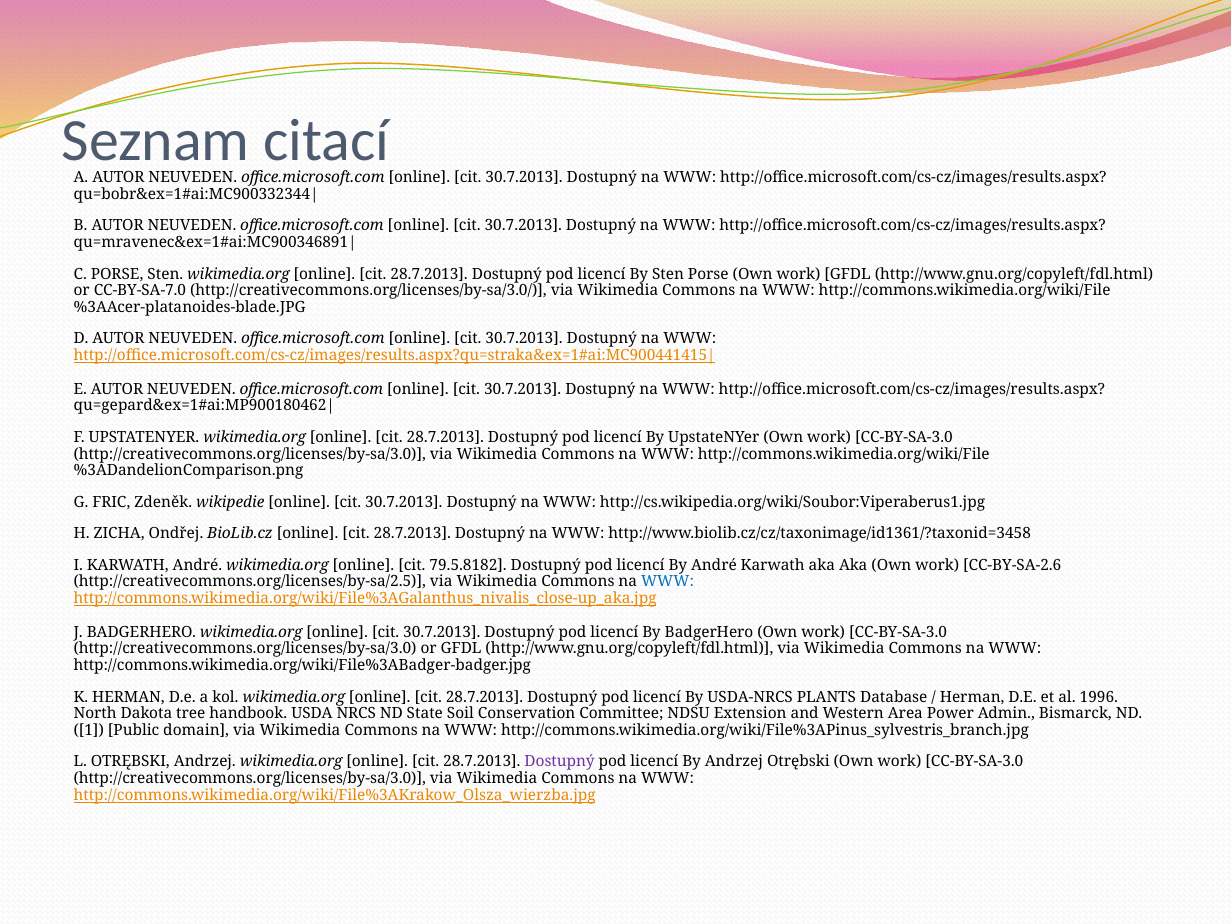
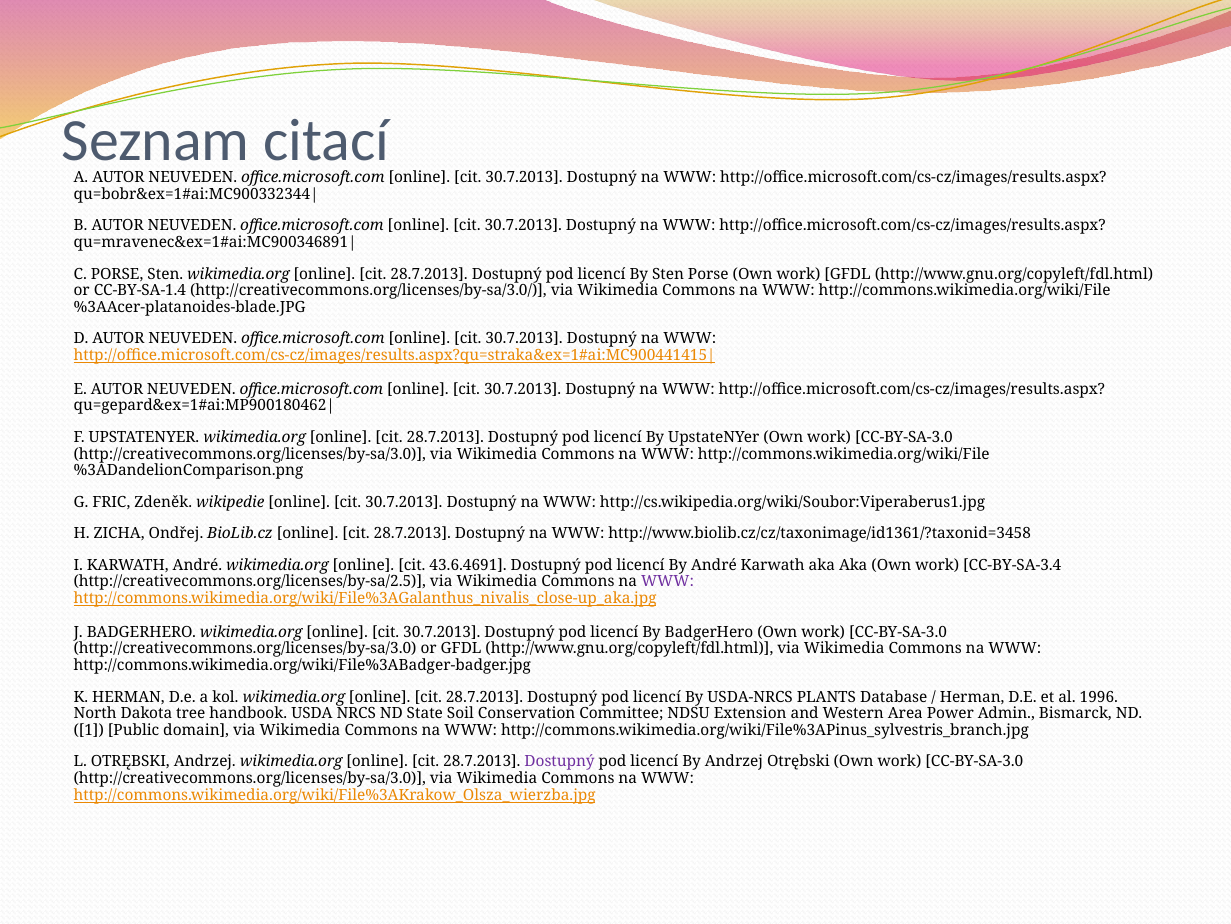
CC-BY-SA-7.0: CC-BY-SA-7.0 -> CC-BY-SA-1.4 (140, 290)
79.5.8182: 79.5.8182 -> 43.6.4691 (468, 565)
CC-BY-SA-2.6: CC-BY-SA-2.6 -> CC-BY-SA-3.4 (1012, 565)
WWW colour: blue -> purple (668, 581)
